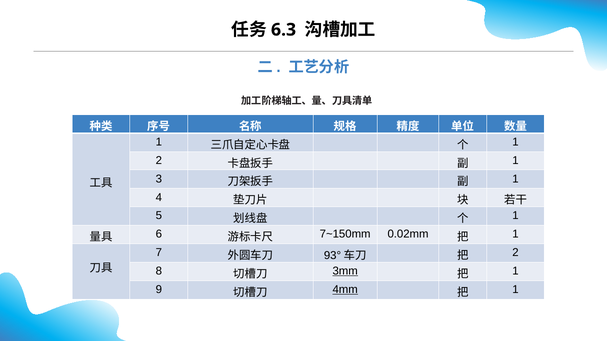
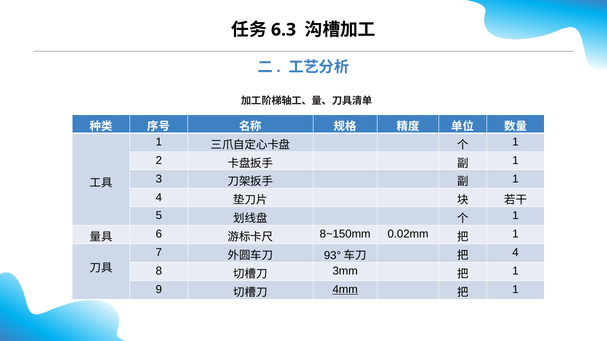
7~150mm: 7~150mm -> 8~150mm (345, 234)
2: 2 -> 4 (516, 253)
3mm underline: present -> none (345, 271)
